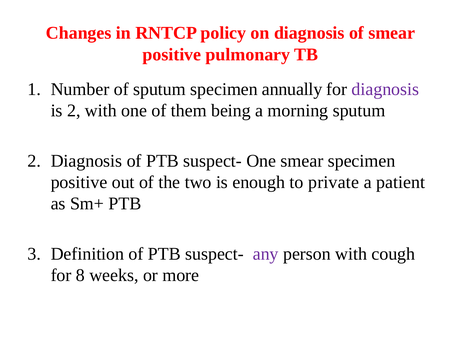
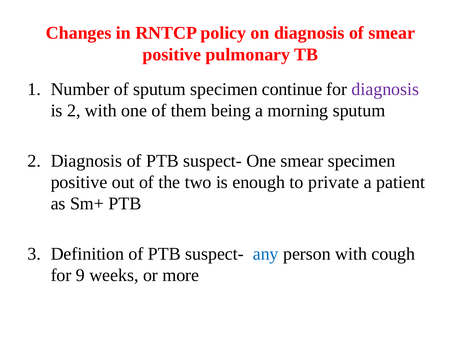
annually: annually -> continue (292, 89)
any colour: purple -> blue (266, 254)
8: 8 -> 9 (80, 276)
